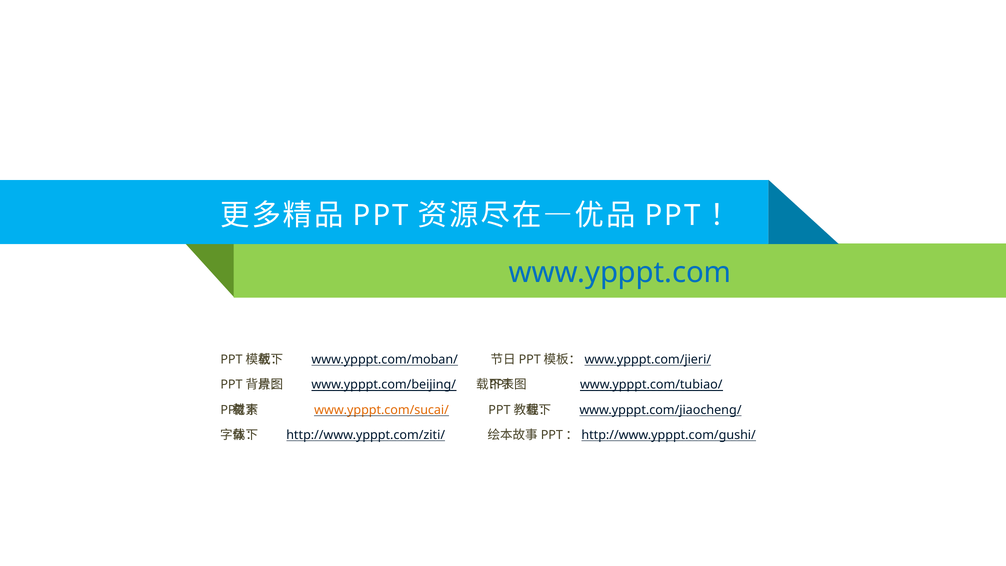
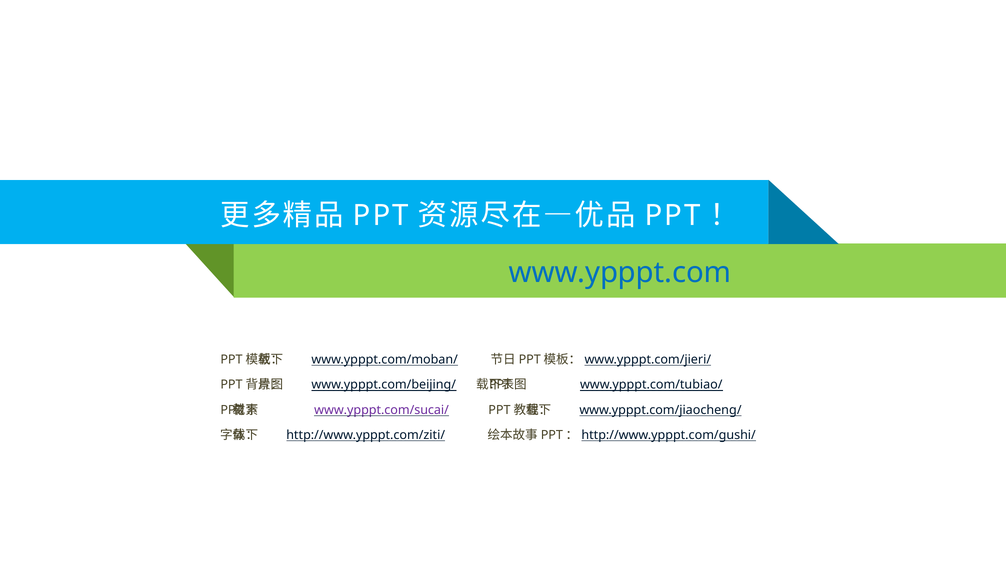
www.ypppt.com/sucai/ colour: orange -> purple (382, 410)
